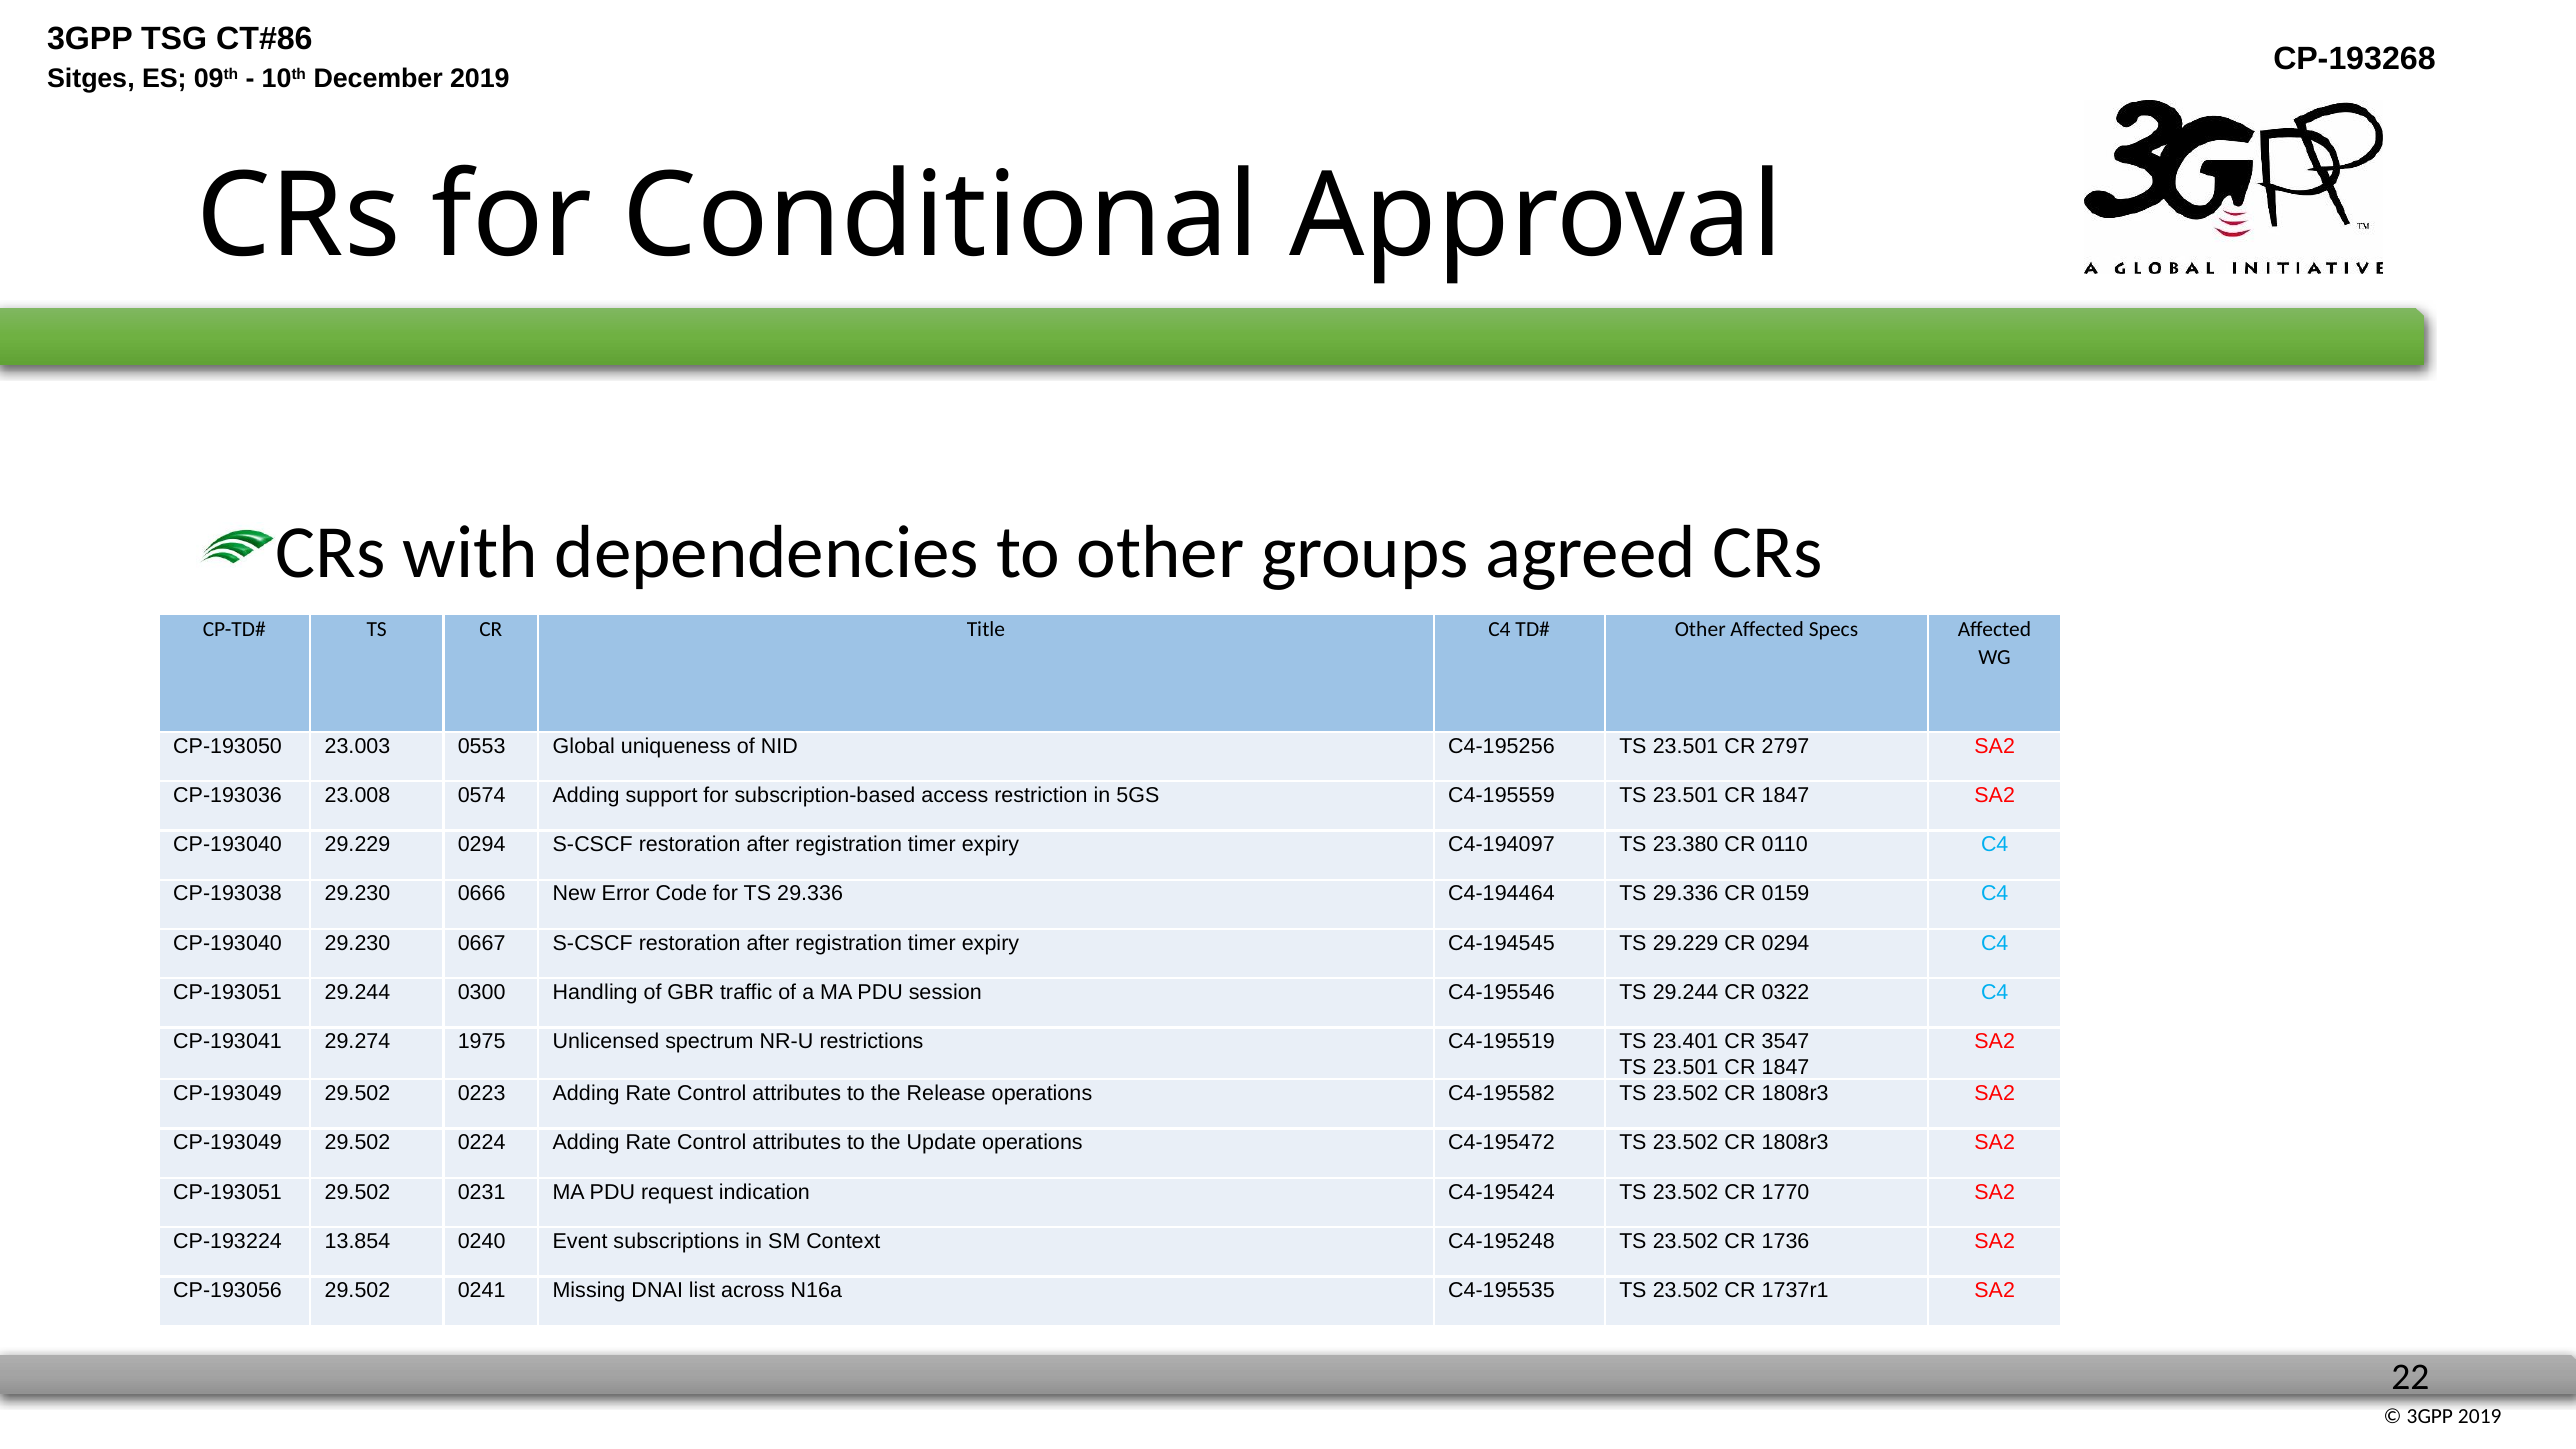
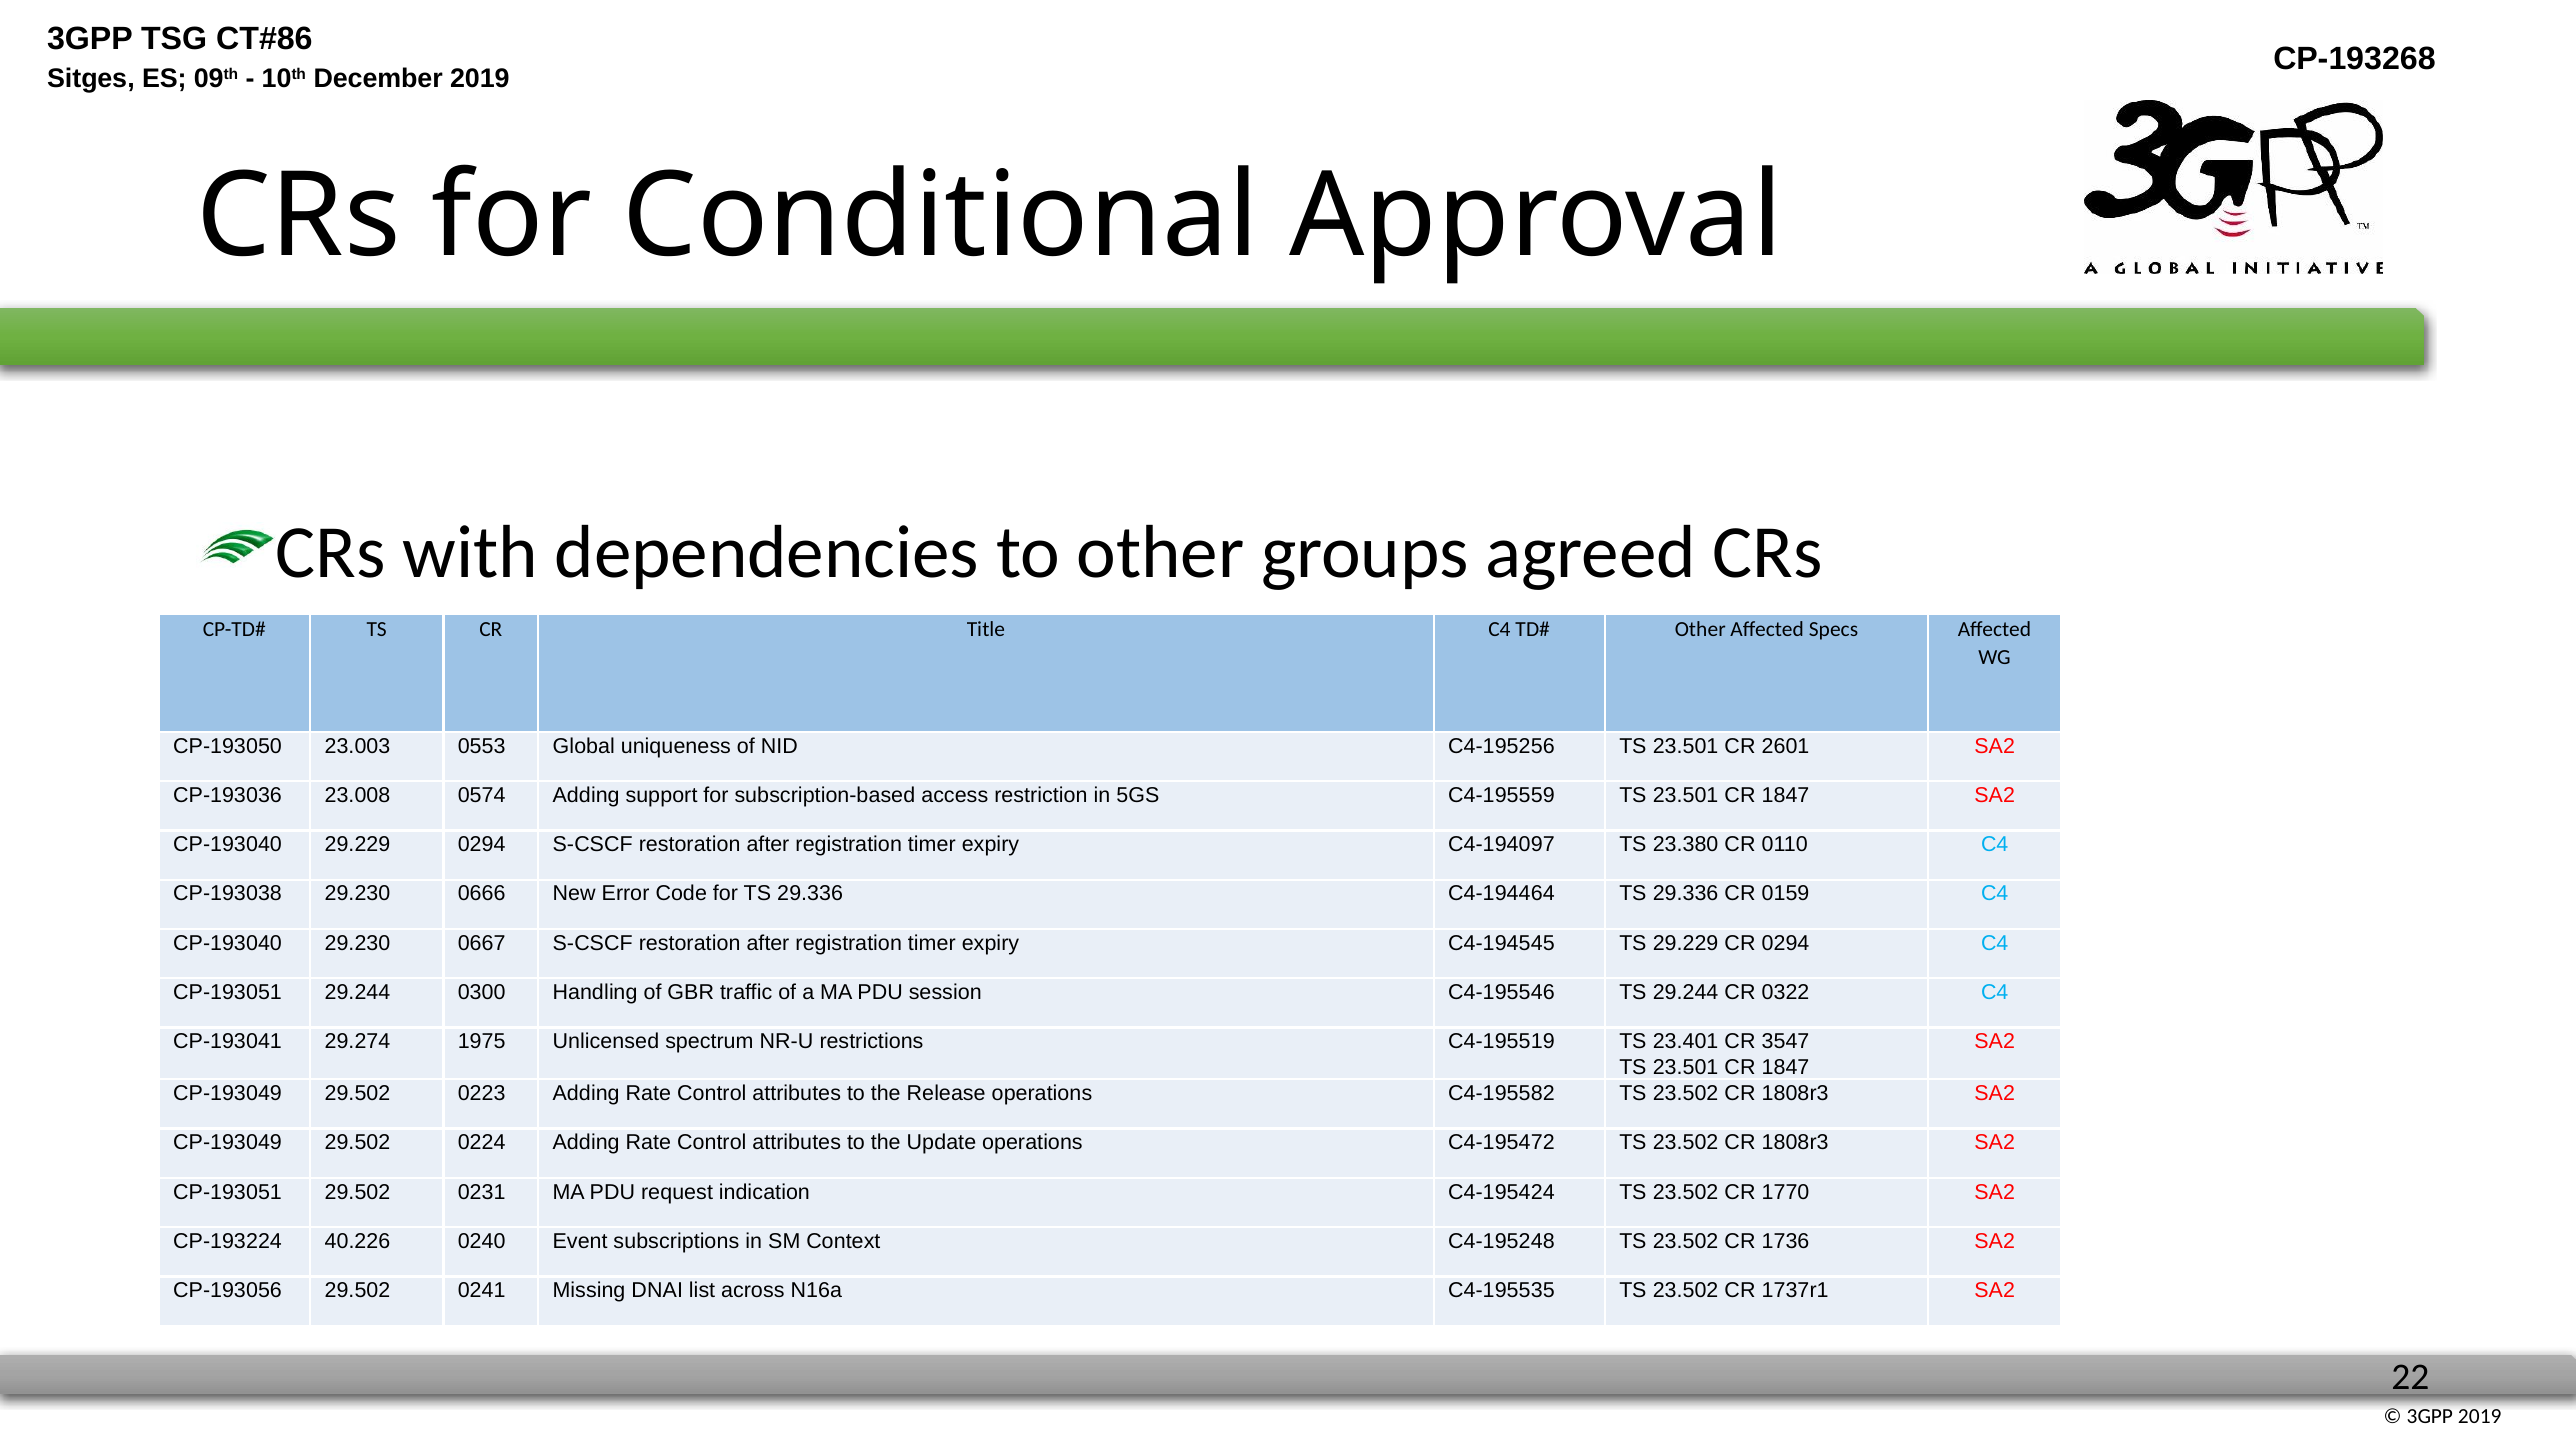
2797: 2797 -> 2601 (1786, 746)
13.854: 13.854 -> 40.226 (357, 1241)
